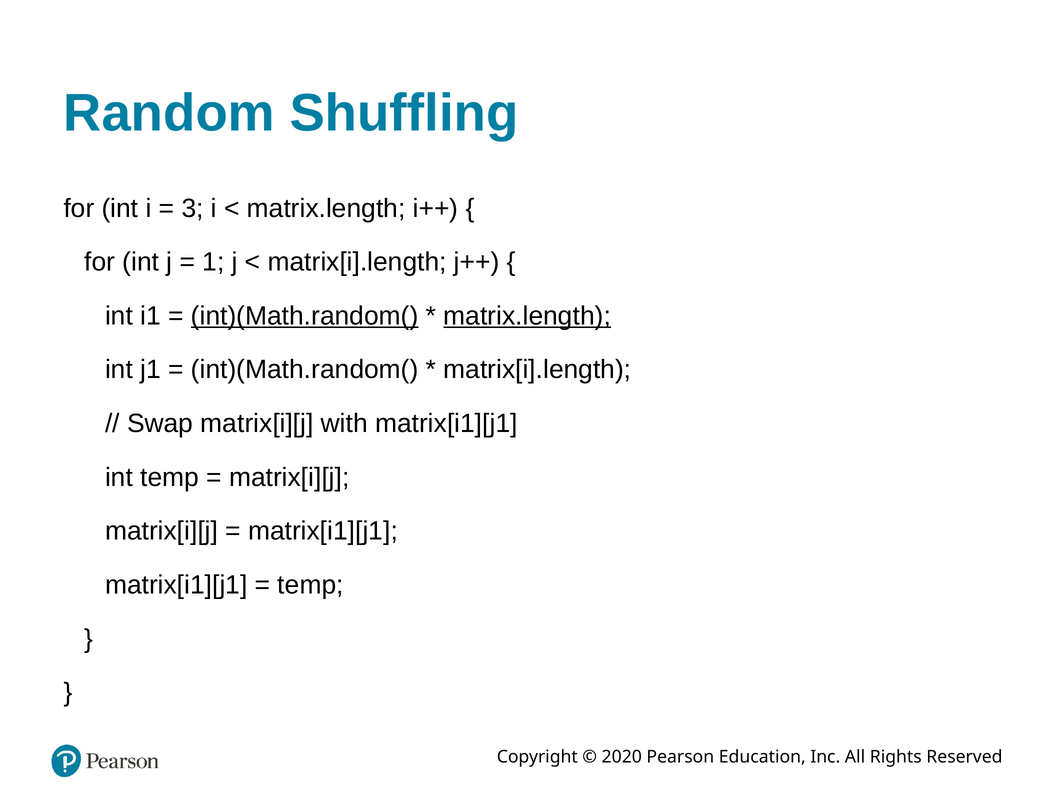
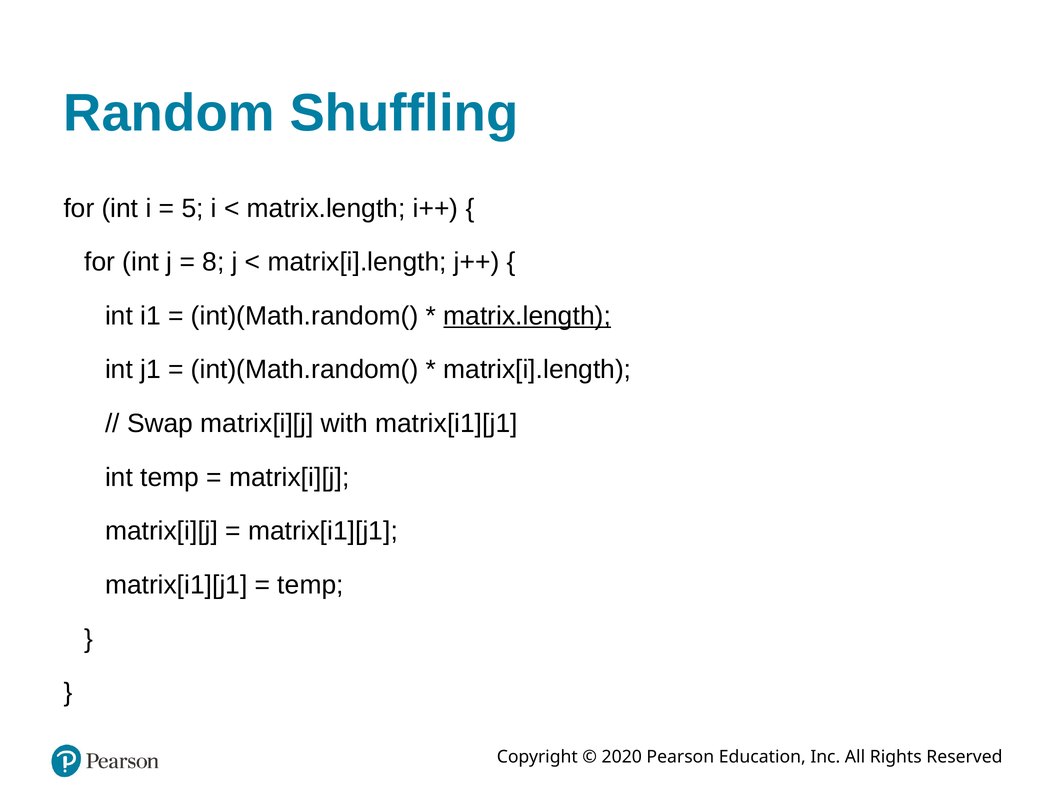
3: 3 -> 5 (193, 208)
1: 1 -> 8 (213, 262)
int)(Math.random( underline: present -> none (305, 316)
